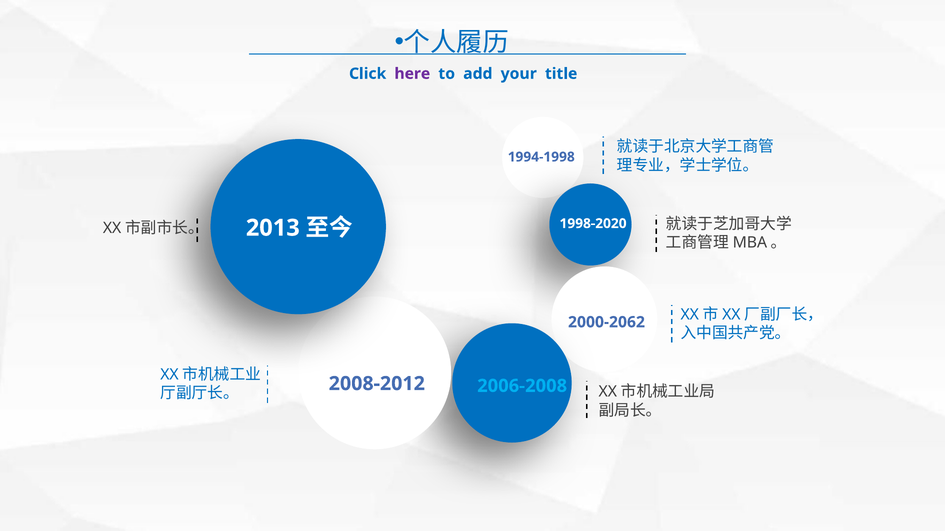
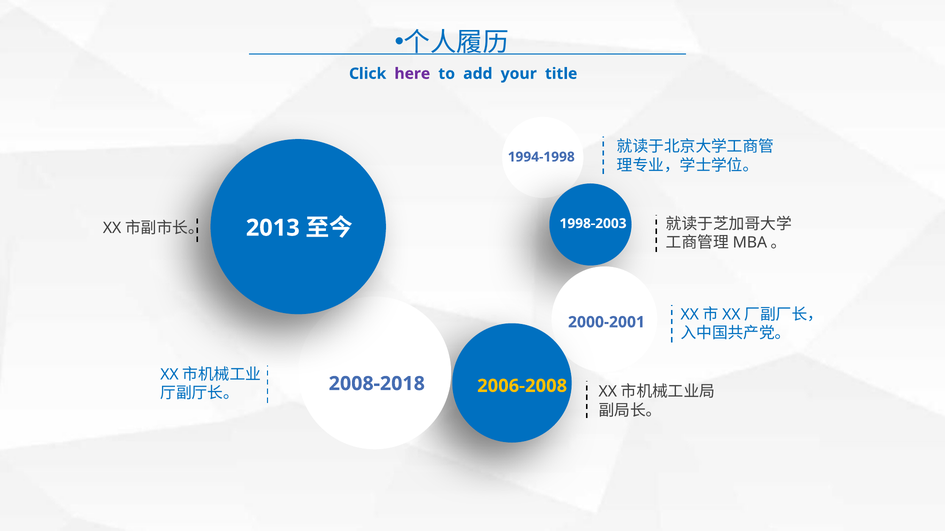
1998-2020: 1998-2020 -> 1998-2003 (593, 224)
2000-2062: 2000-2062 -> 2000-2001 (606, 323)
2006-2008 colour: light blue -> yellow (522, 386)
2008-2012: 2008-2012 -> 2008-2018 (377, 384)
